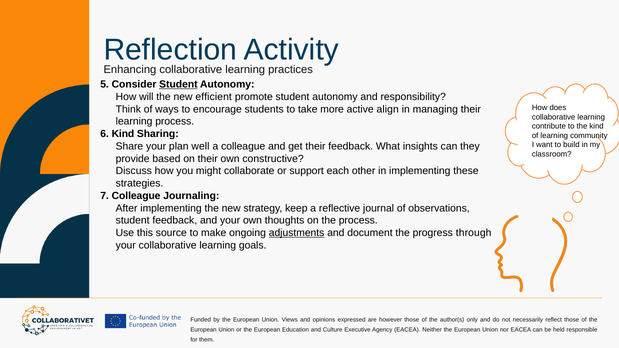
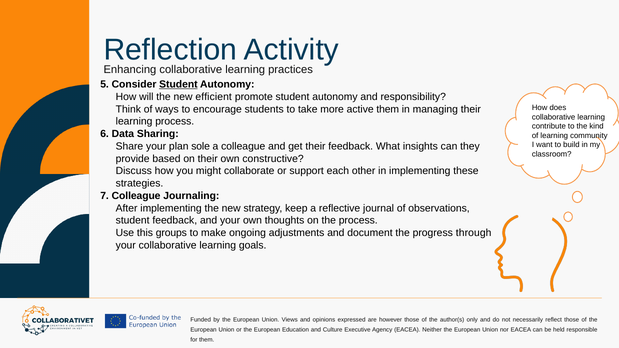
active align: align -> them (388, 109)
6 Kind: Kind -> Data (123, 134)
well: well -> sole (201, 146)
source: source -> groups (171, 233)
adjustments underline: present -> none (297, 233)
